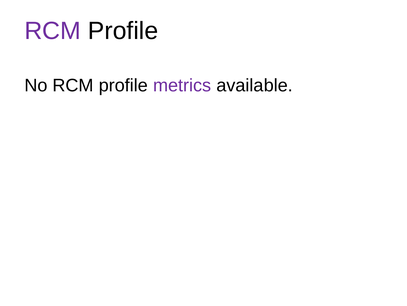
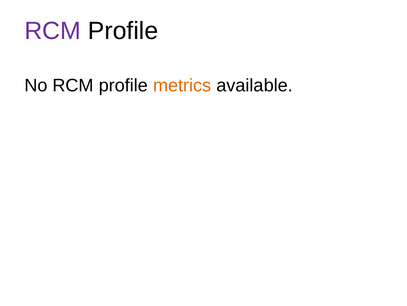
metrics colour: purple -> orange (182, 85)
